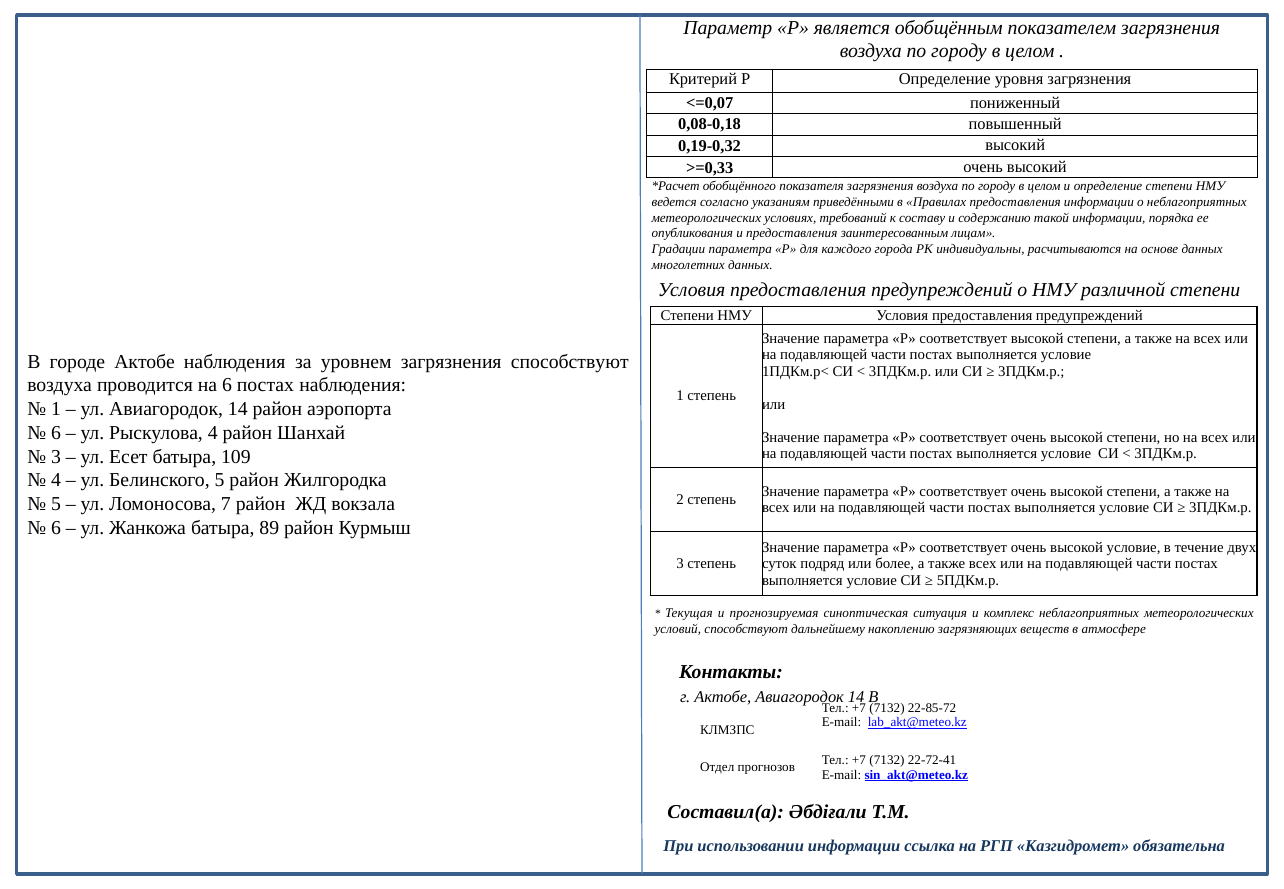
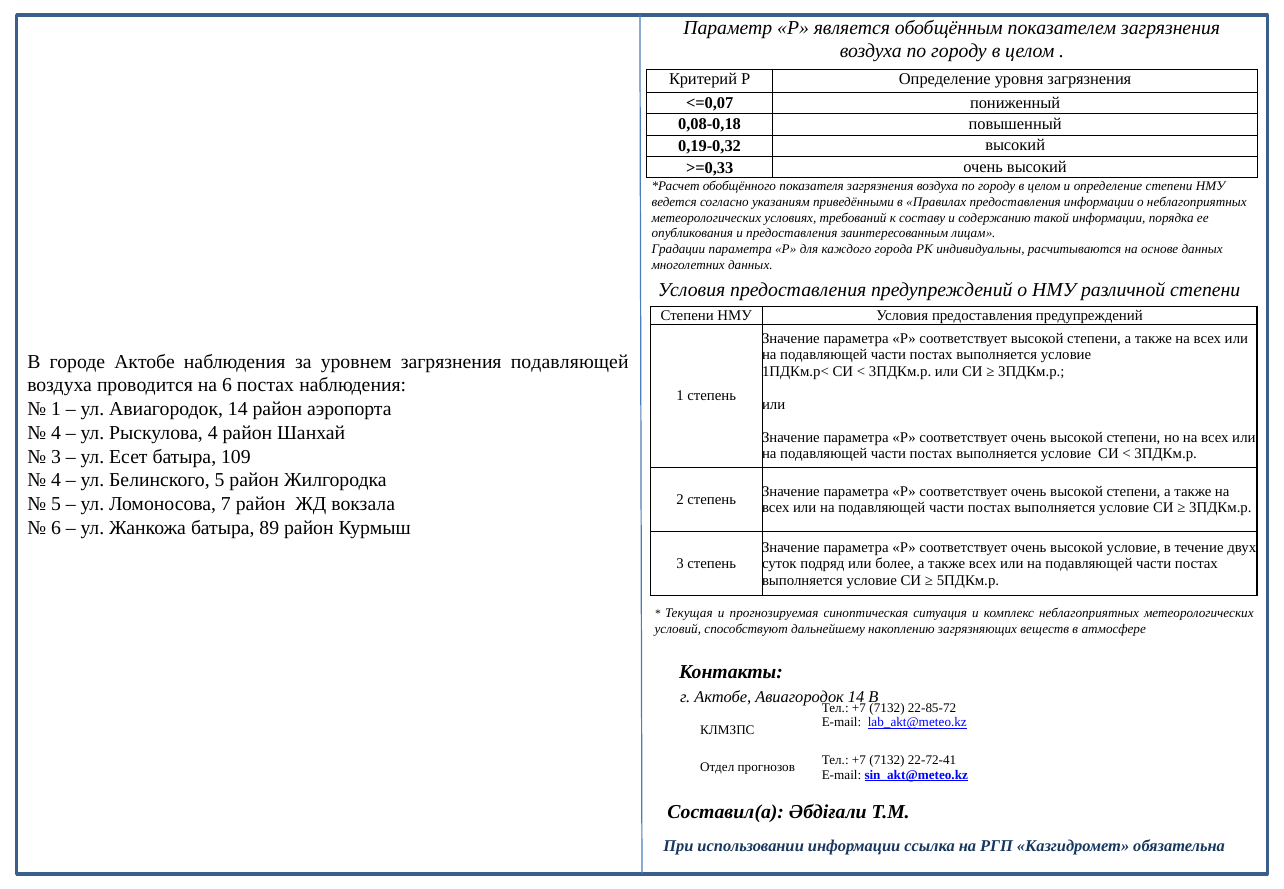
загрязнения способствуют: способствуют -> подавляющей (570, 362)
6: 6 -> 4 (56, 433)
